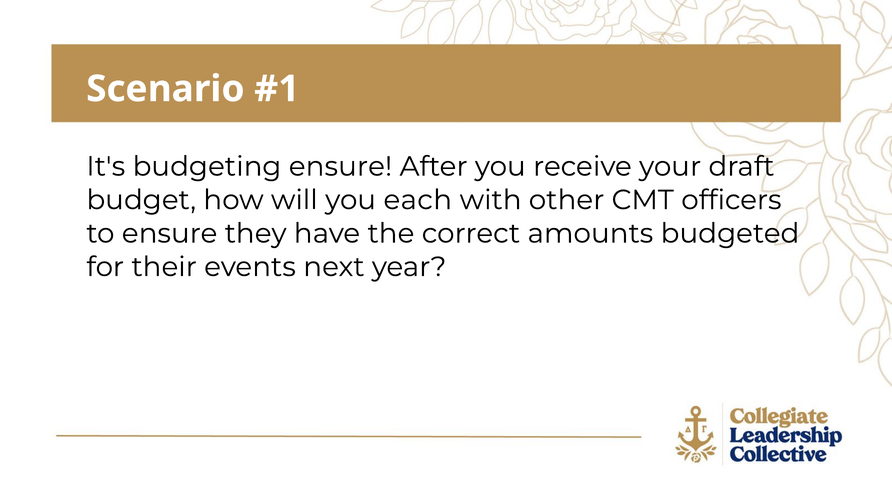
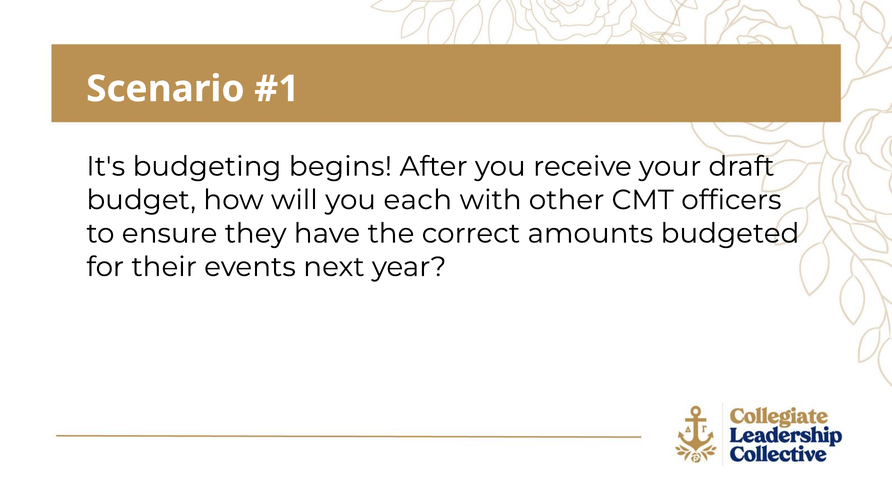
budgeting ensure: ensure -> begins (340, 166)
